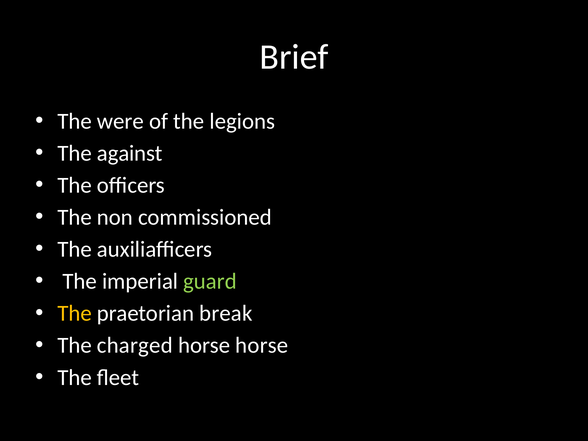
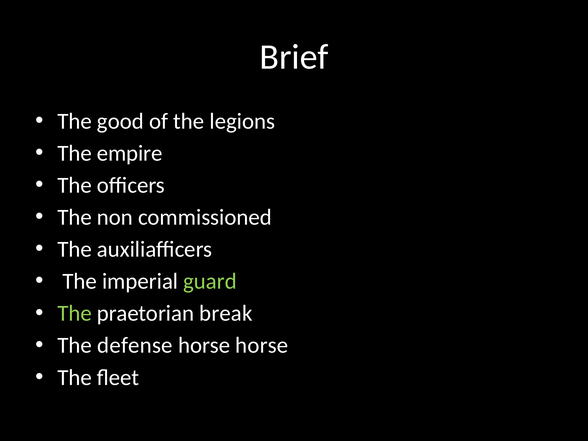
were: were -> good (120, 121)
against: against -> empire (130, 153)
The colour: yellow -> light green (75, 313)
charged: charged -> defense (135, 345)
